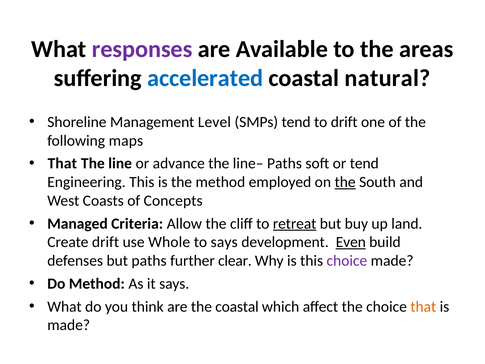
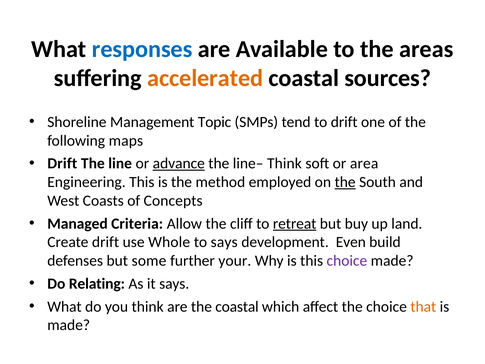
responses colour: purple -> blue (142, 49)
accelerated colour: blue -> orange (205, 78)
natural: natural -> sources (388, 78)
Level: Level -> Topic (215, 122)
That: That -> Drift (62, 163)
advance underline: none -> present (179, 163)
line– Paths: Paths -> Think (284, 163)
or tend: tend -> area (364, 163)
Even underline: present -> none (351, 242)
but paths: paths -> some (149, 261)
clear: clear -> your (235, 261)
Do Method: Method -> Relating (97, 284)
